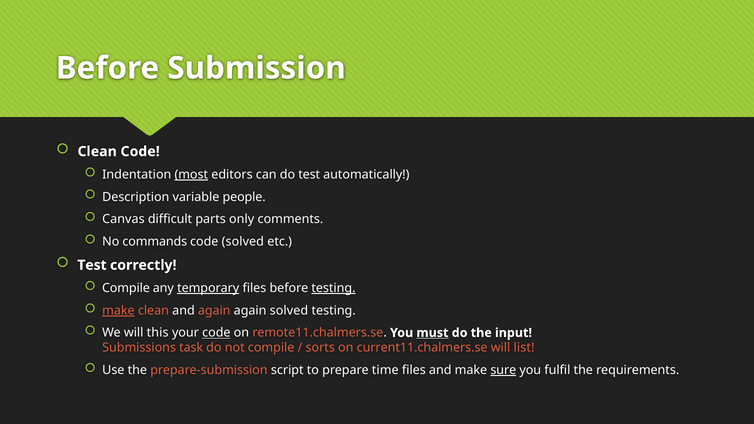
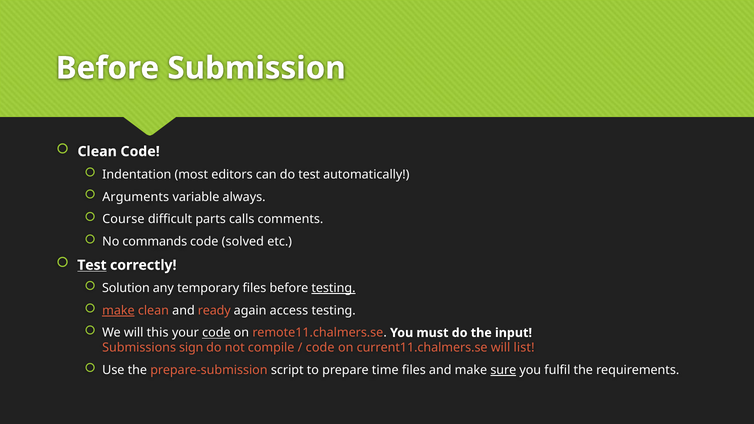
most underline: present -> none (191, 175)
Description: Description -> Arguments (136, 197)
people: people -> always (244, 197)
Canvas: Canvas -> Course (123, 219)
only: only -> calls (242, 219)
Test underline: none -> present (92, 265)
Compile: Compile -> Solution (126, 288)
temporary underline: present -> none (208, 288)
and again: again -> ready (214, 311)
again solved: solved -> access (289, 311)
must underline: present -> none (432, 333)
task: task -> sign (191, 348)
sorts: sorts -> code (320, 348)
